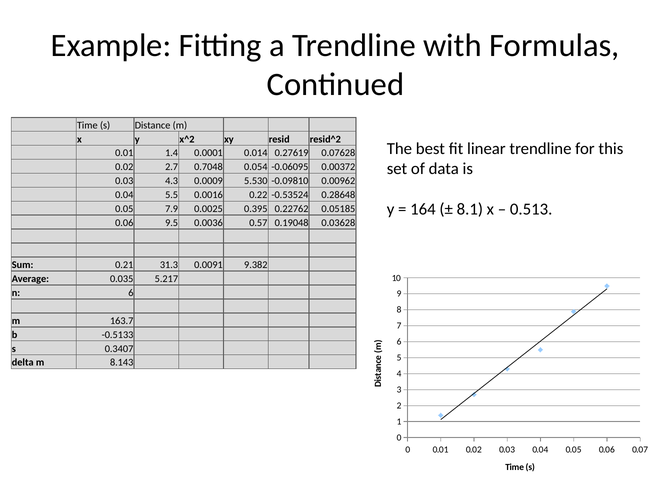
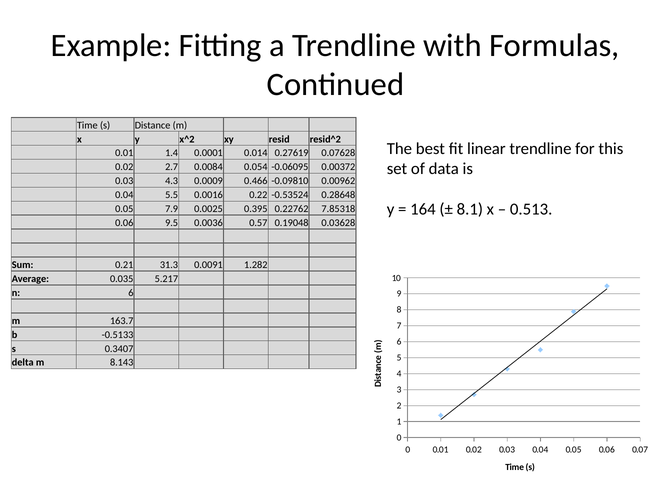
0.7048: 0.7048 -> 0.0084 (208, 167)
5.530: 5.530 -> 0.466 (256, 181)
0.05185: 0.05185 -> 7.85318 (338, 209)
9.382: 9.382 -> 1.282 (256, 265)
